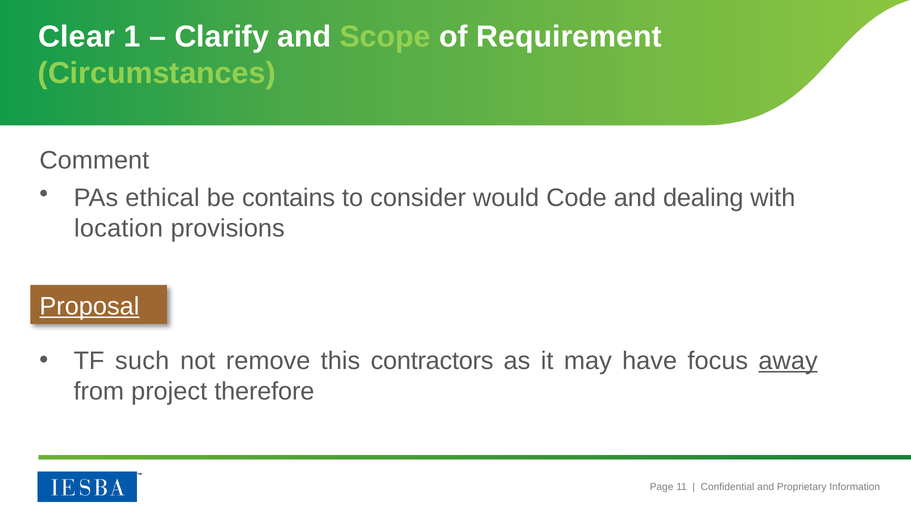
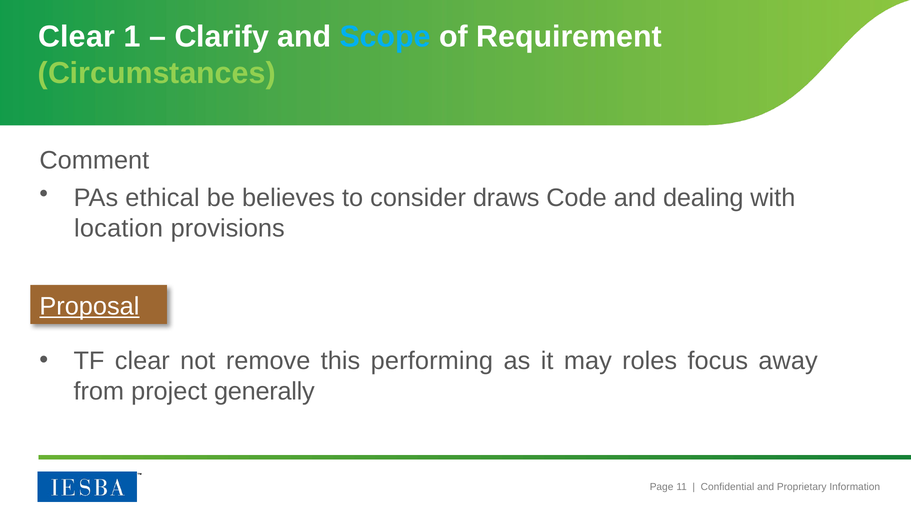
Scope colour: light green -> light blue (385, 37)
contains: contains -> believes (288, 198)
would: would -> draws (506, 198)
TF such: such -> clear (142, 361)
contractors: contractors -> performing (432, 361)
have: have -> roles (650, 361)
away underline: present -> none (788, 361)
therefore: therefore -> generally (264, 392)
